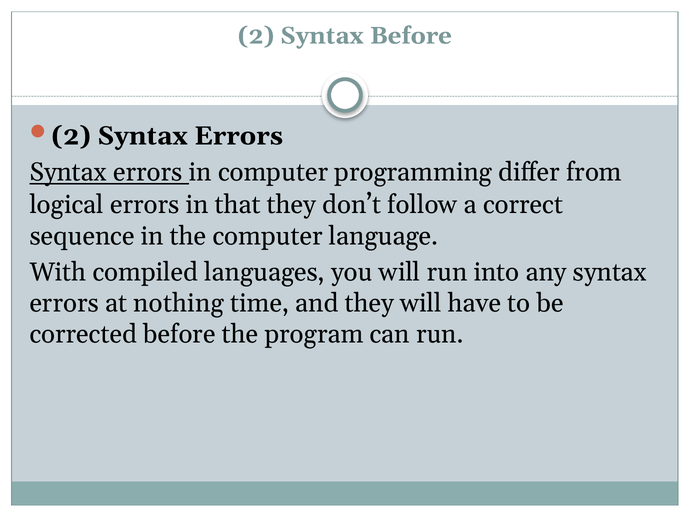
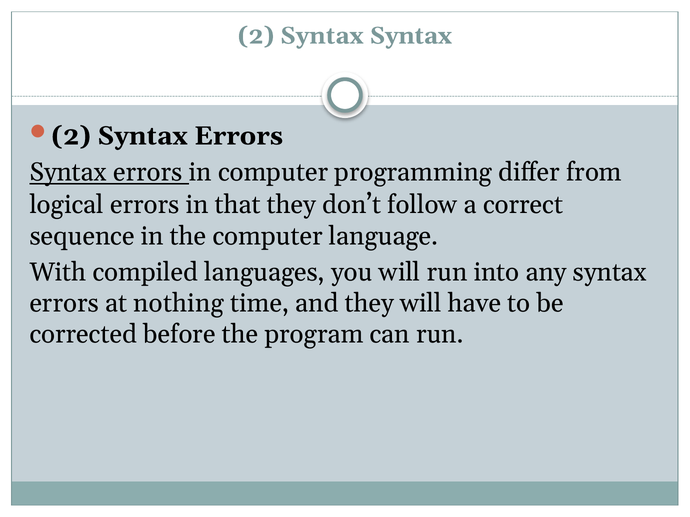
Syntax Before: Before -> Syntax (411, 36)
